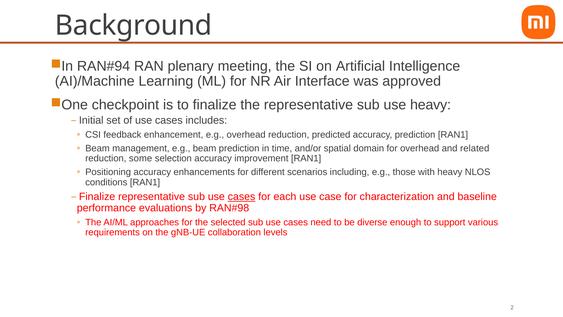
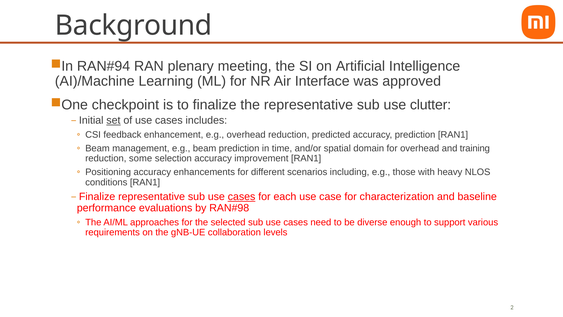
use heavy: heavy -> clutter (431, 105)
set underline: none -> present (113, 120)
related: related -> training (475, 148)
